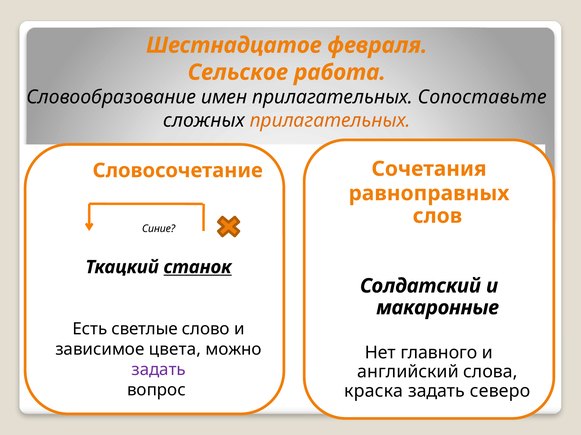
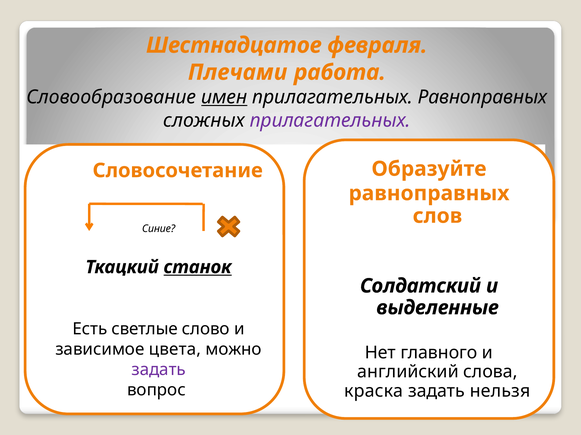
Сельское: Сельское -> Плечами (238, 72)
имен underline: none -> present (224, 97)
прилагательных Сопоставьте: Сопоставьте -> Равноправных (482, 97)
прилагательных colour: orange -> purple (330, 121)
Сочетания: Сочетания -> Образуйте (429, 169)
макаронные: макаронные -> выделенные (437, 308)
северо: северо -> нельзя (500, 392)
